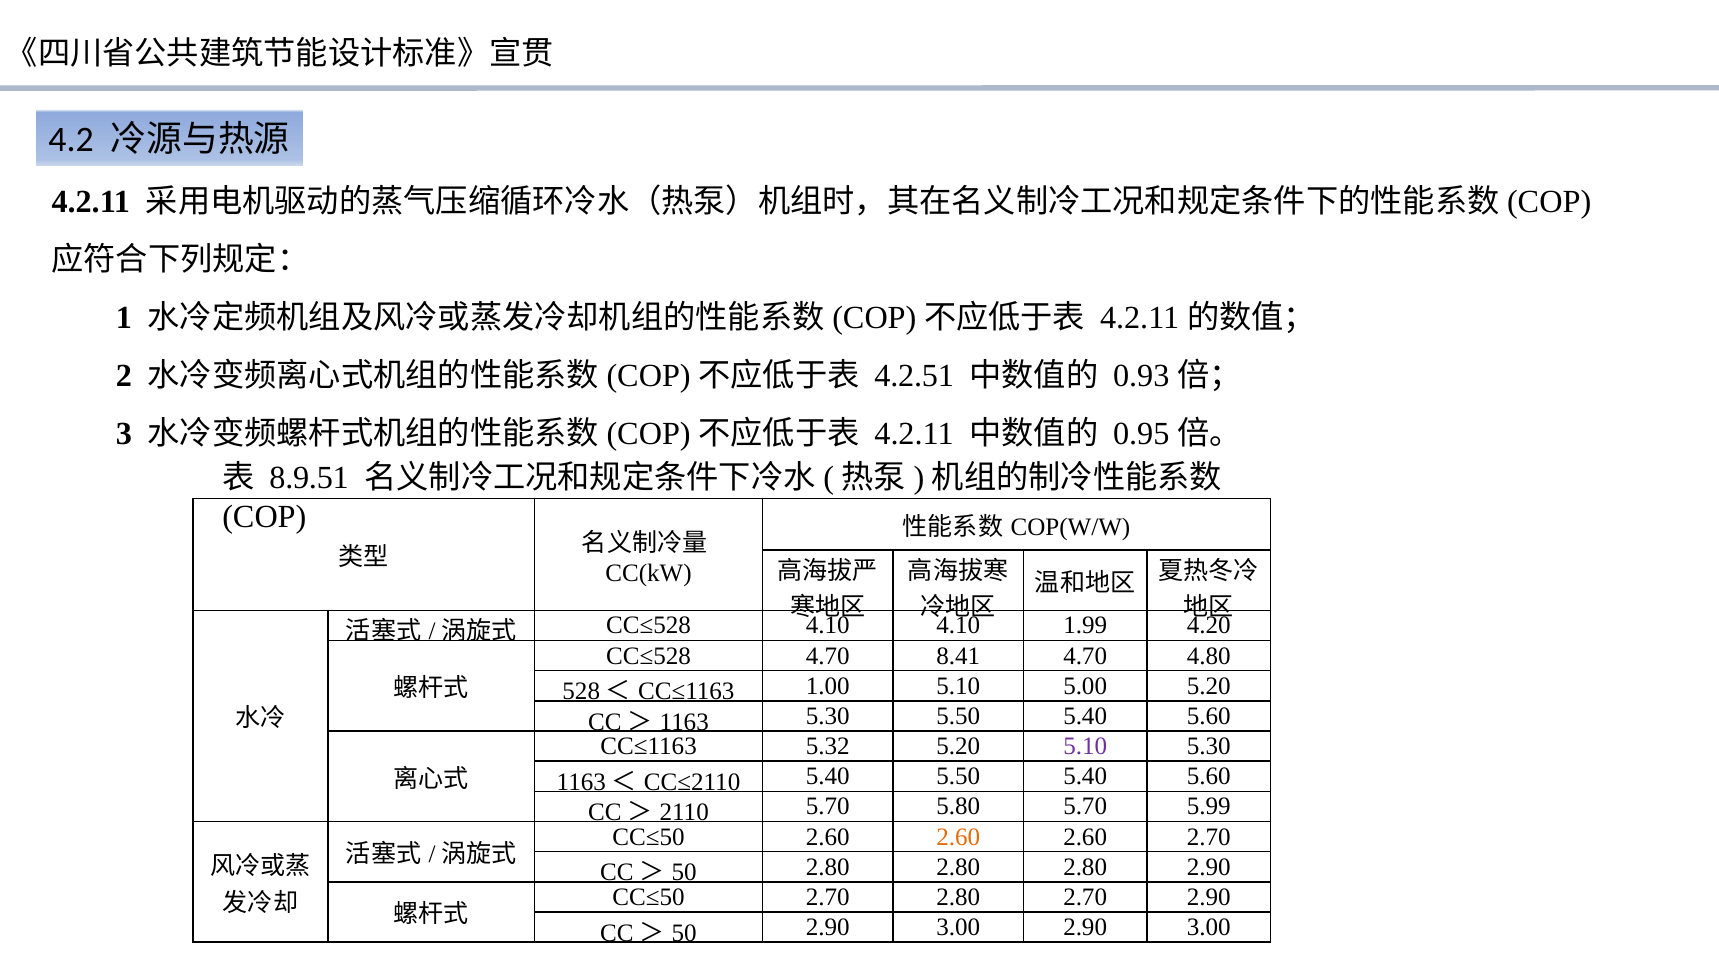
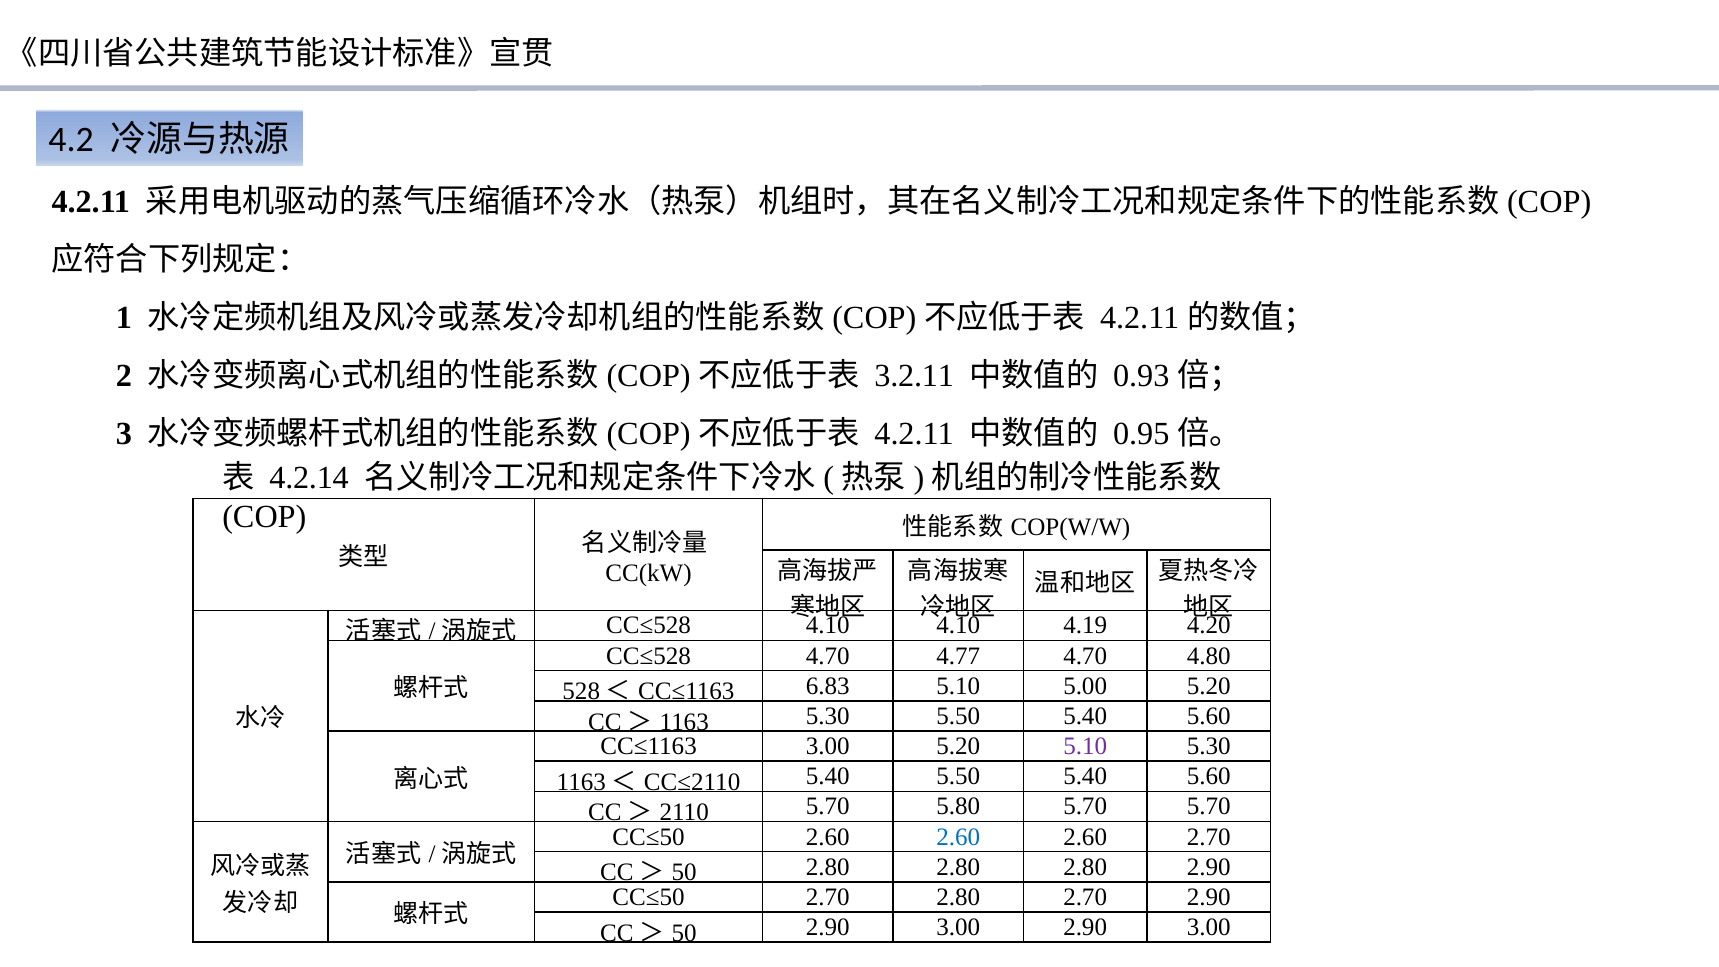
4.2.51: 4.2.51 -> 3.2.11 (914, 376)
8.9.51: 8.9.51 -> 4.2.14 (309, 478)
1.99: 1.99 -> 4.19 (1085, 626)
8.41: 8.41 -> 4.77 (958, 656)
1.00: 1.00 -> 6.83 (828, 686)
CC≤1163 5.32: 5.32 -> 3.00 (828, 746)
5.70 5.99: 5.99 -> 5.70 (1209, 807)
2.60 colour: orange -> blue (958, 837)
